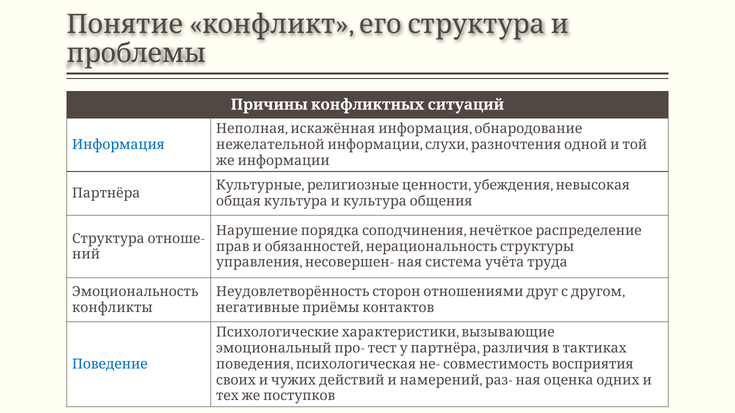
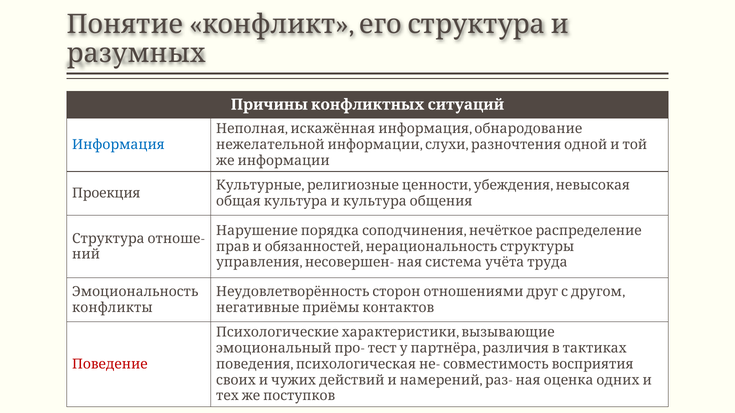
проблемы: проблемы -> разумных (136, 53)
Партнёра: Партнёра -> Проекция (106, 193)
Поведение colour: blue -> red (110, 364)
